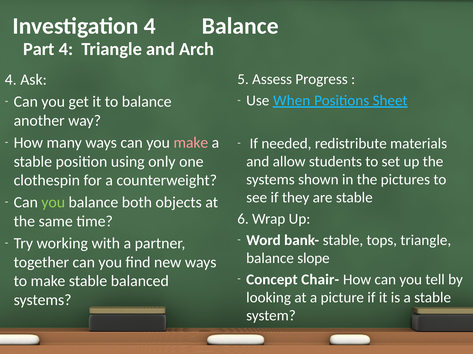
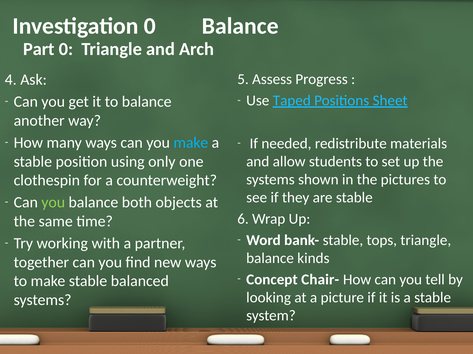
Investigation 4: 4 -> 0 (150, 26)
Part 4: 4 -> 0 (66, 49)
When: When -> Taped (292, 101)
make colour: pink -> light blue (191, 143)
slope: slope -> kinds (313, 259)
